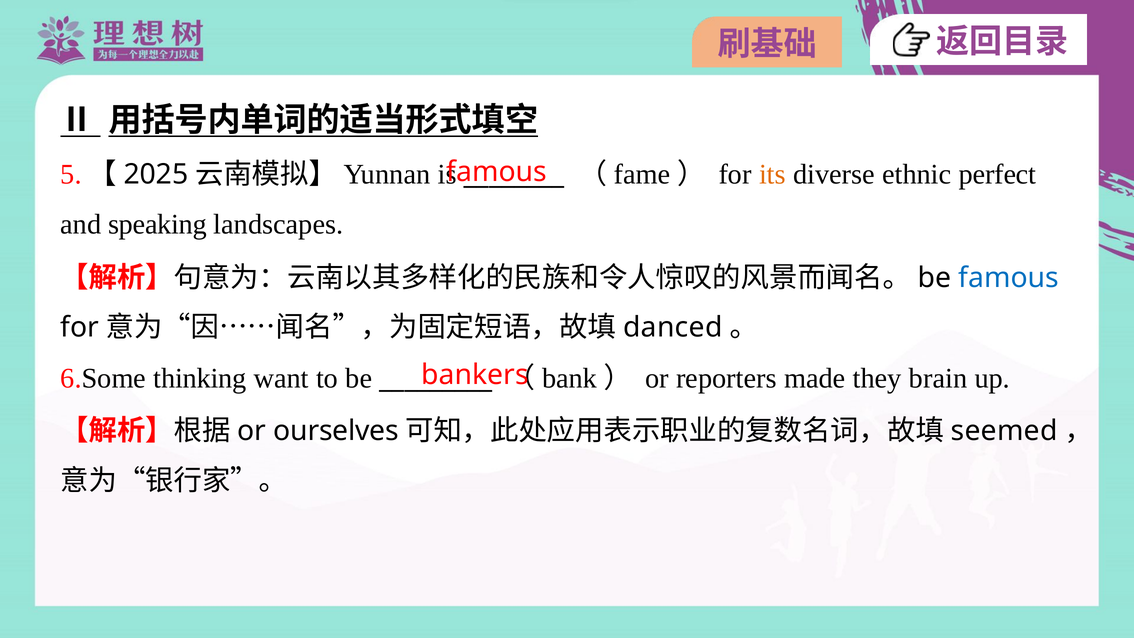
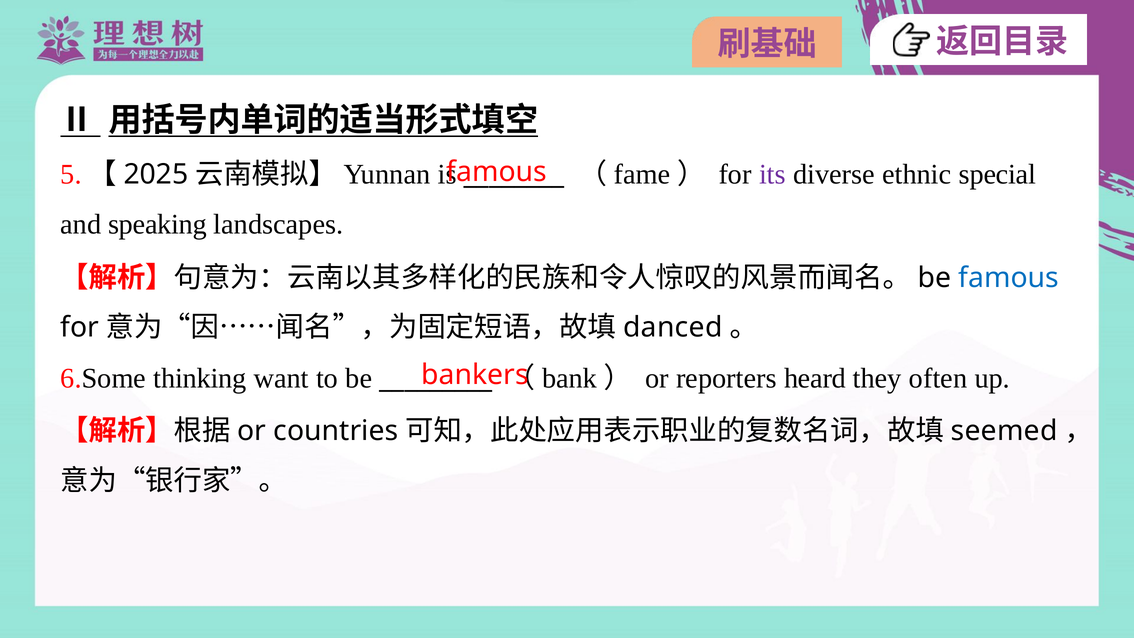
its colour: orange -> purple (772, 175)
perfect: perfect -> special (997, 175)
made: made -> heard (815, 379)
brain: brain -> often (938, 379)
ourselves: ourselves -> countries (336, 431)
